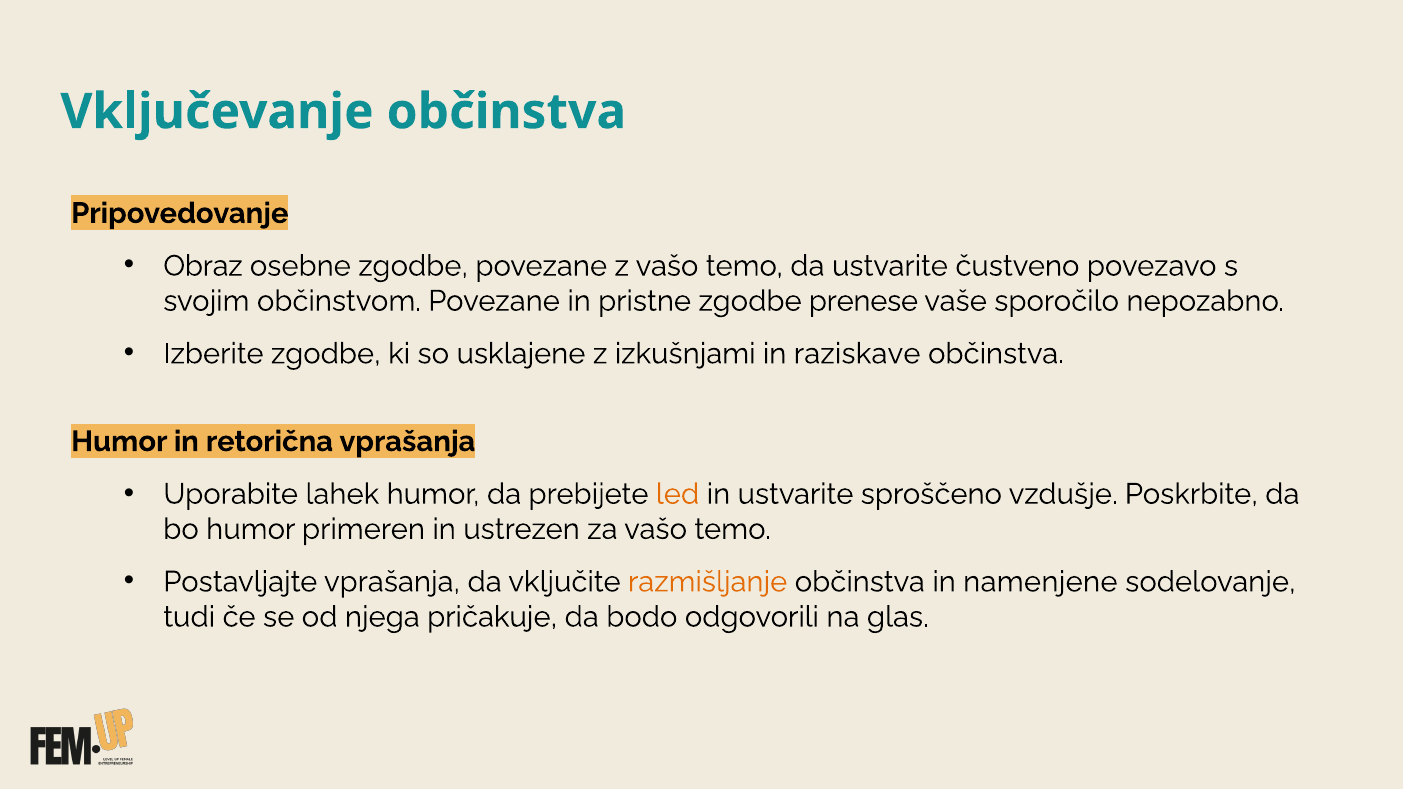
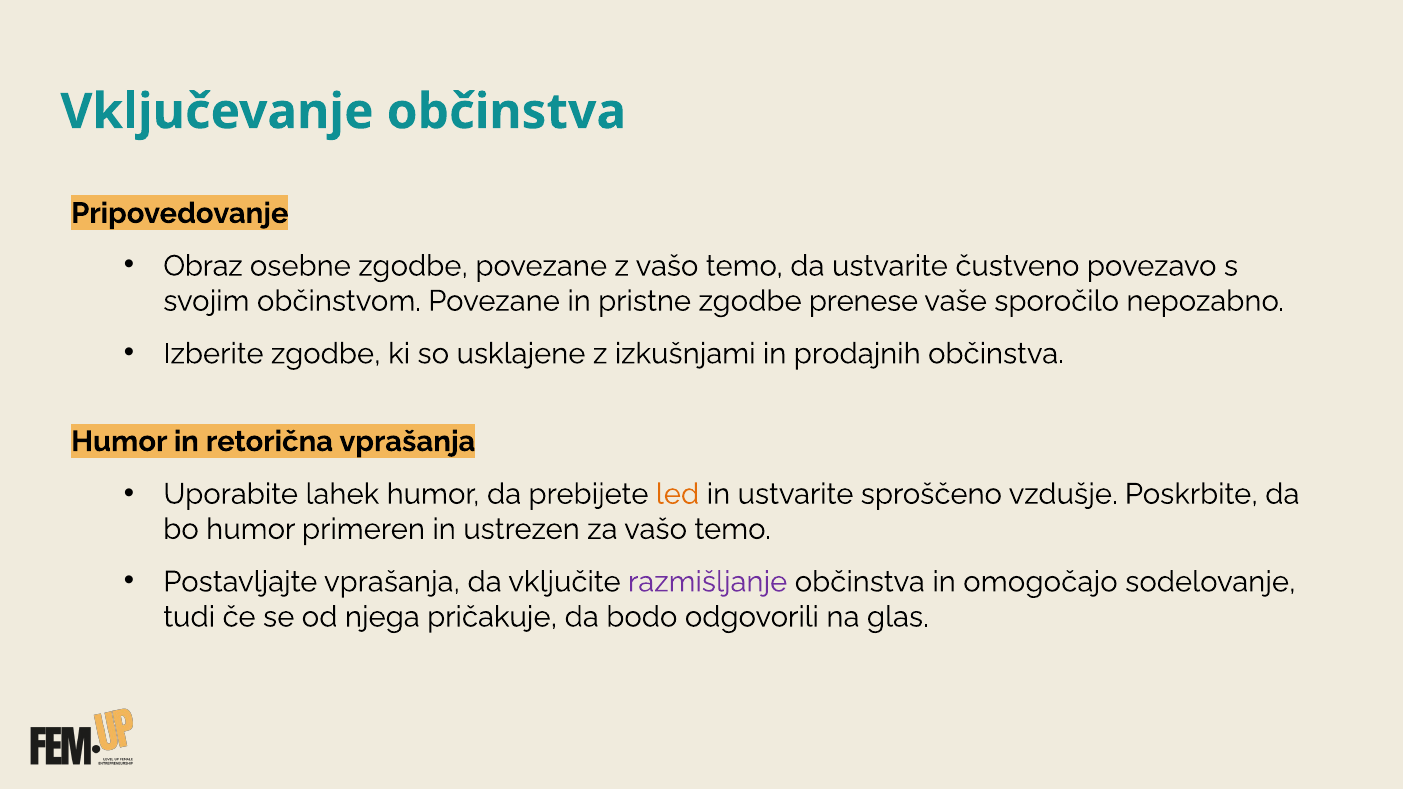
raziskave: raziskave -> prodajnih (857, 354)
razmišljanje colour: orange -> purple (708, 582)
namenjene: namenjene -> omogočajo (1040, 582)
